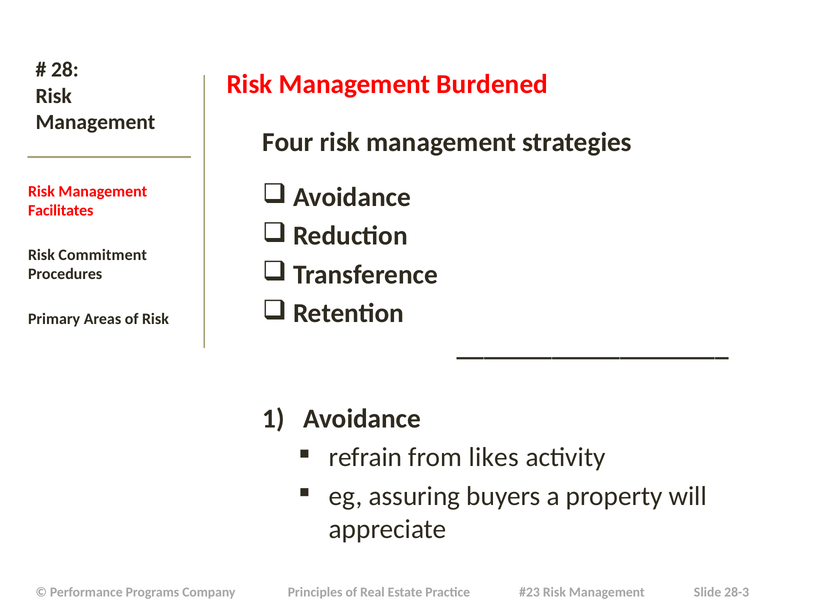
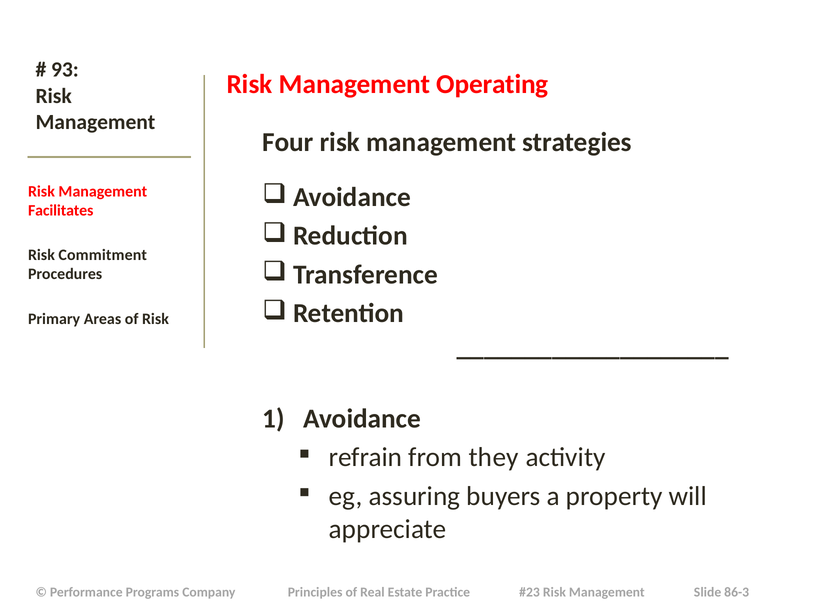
28: 28 -> 93 (65, 70)
Burdened: Burdened -> Operating (492, 84)
likes: likes -> they (494, 458)
28-3: 28-3 -> 86-3 (737, 593)
